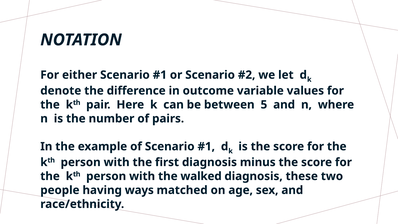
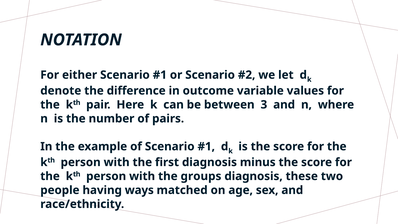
5: 5 -> 3 (264, 105)
walked: walked -> groups (201, 176)
